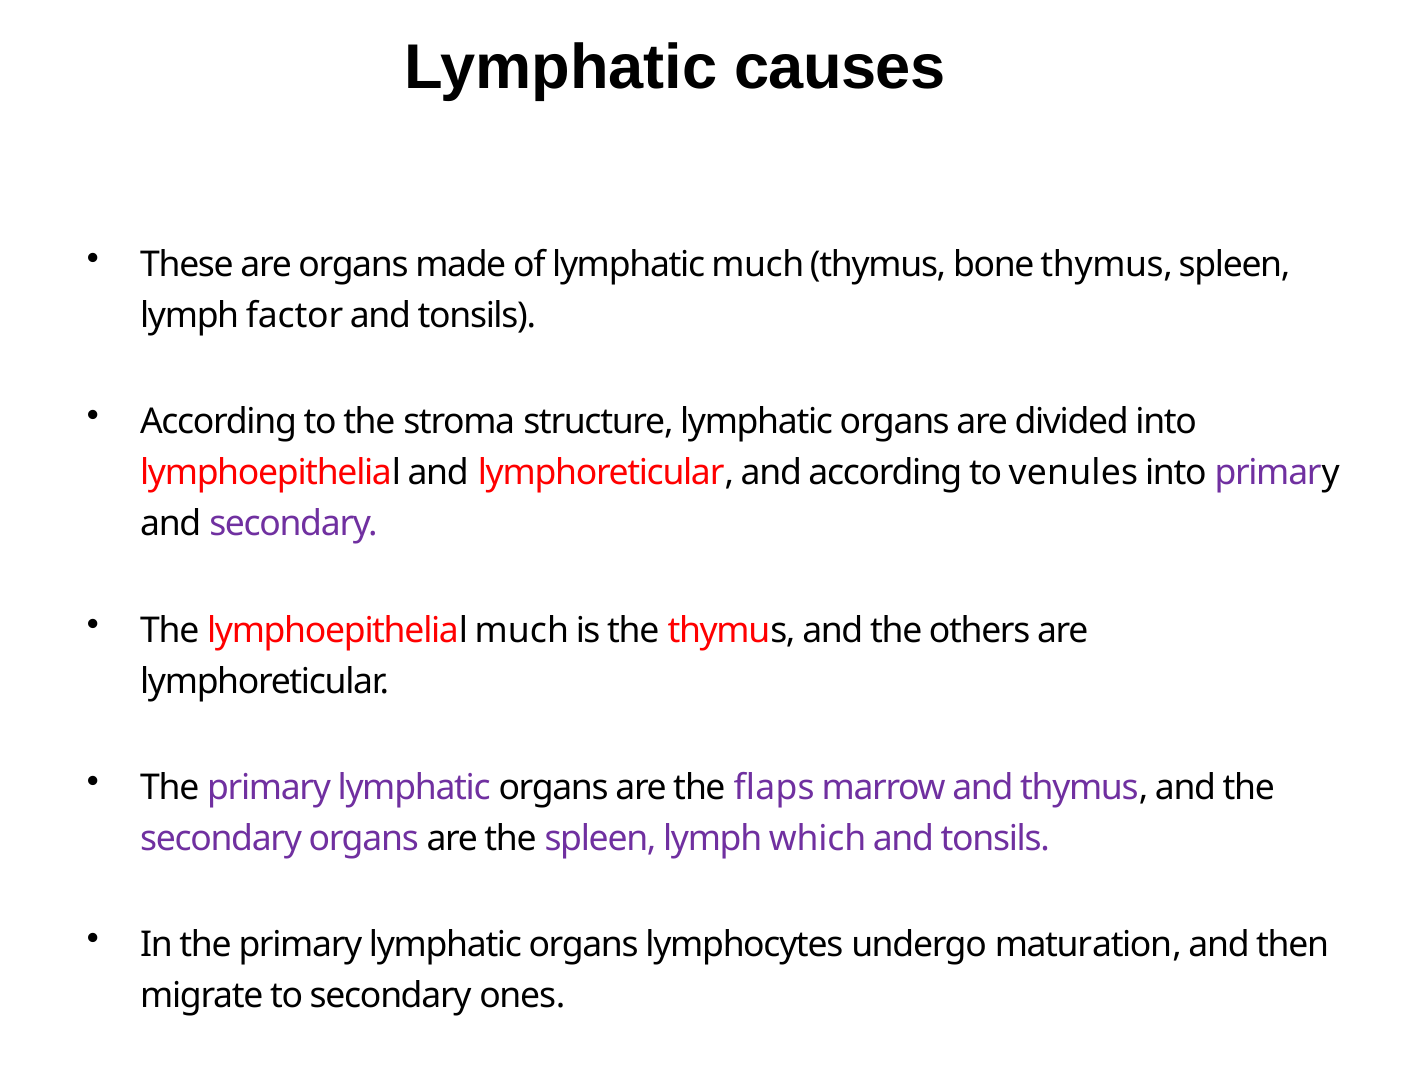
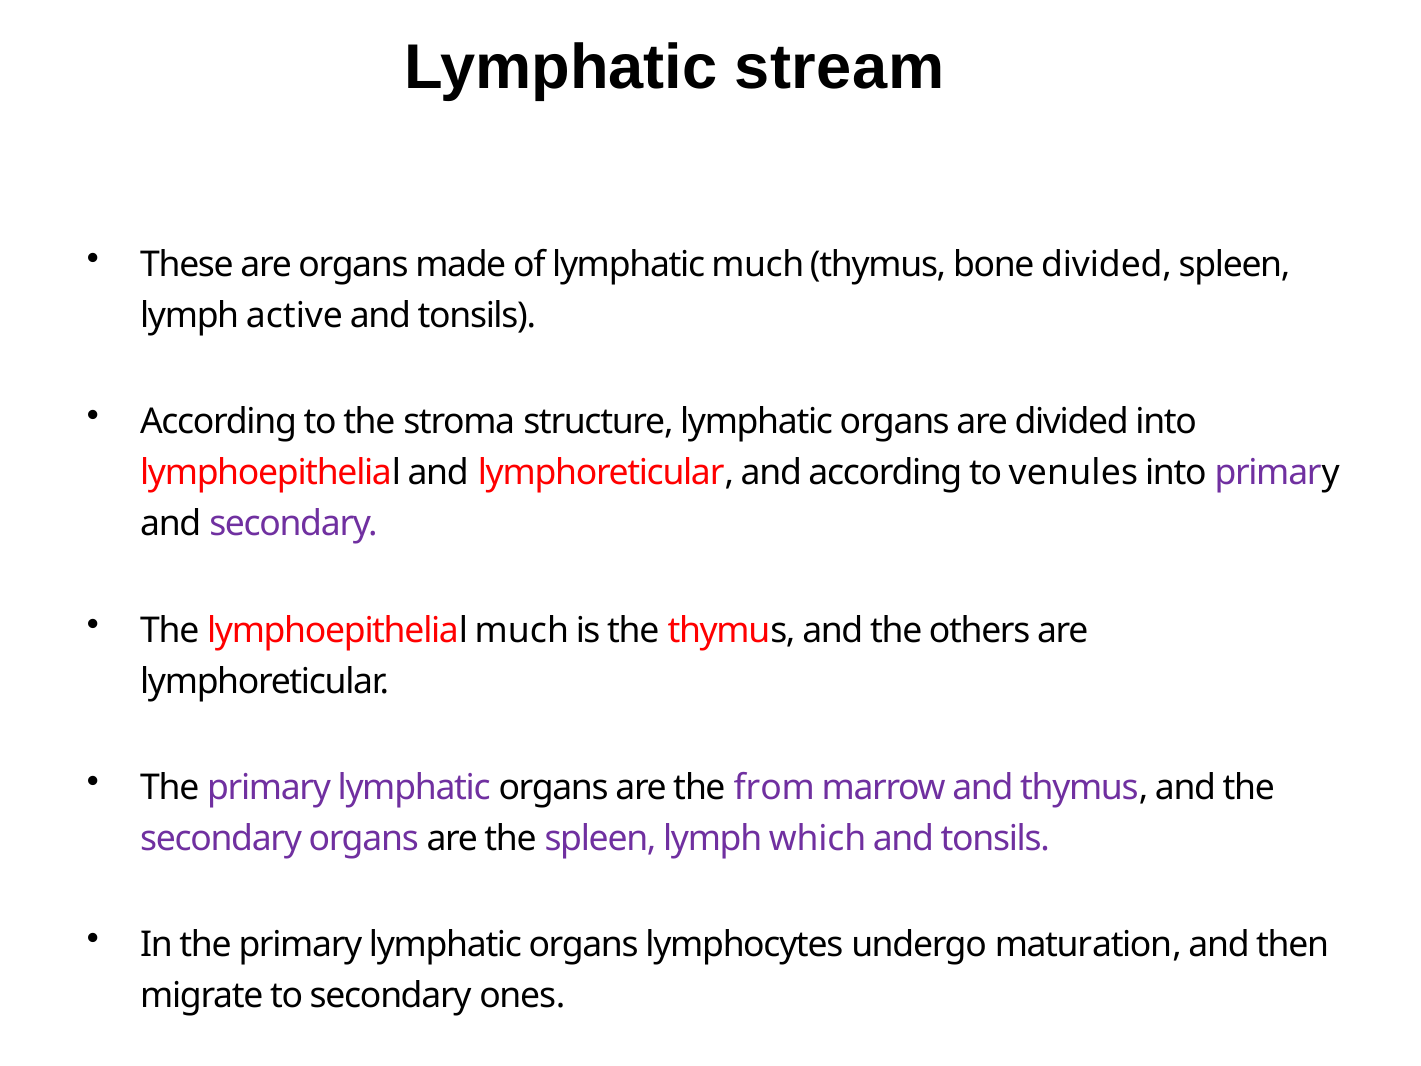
causes: causes -> stream (839, 68)
bone thymus: thymus -> divided (1107, 264)
factor: factor -> active (294, 316)
flaps: flaps -> from (774, 788)
